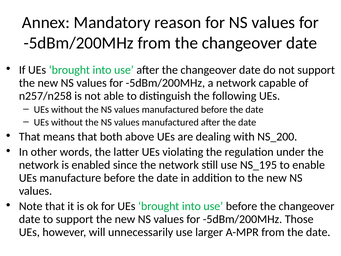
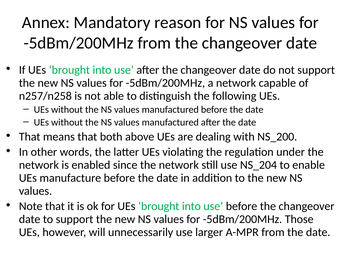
NS_195: NS_195 -> NS_204 (259, 165)
